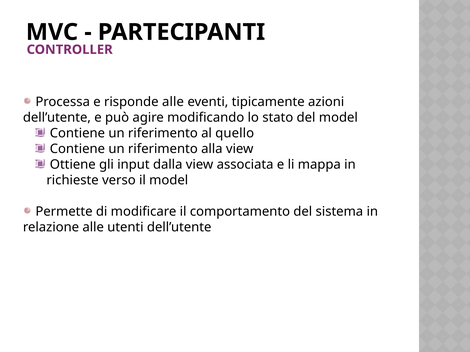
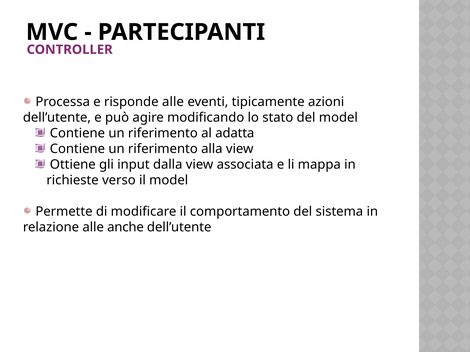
quello: quello -> adatta (235, 133)
utenti: utenti -> anche (125, 228)
